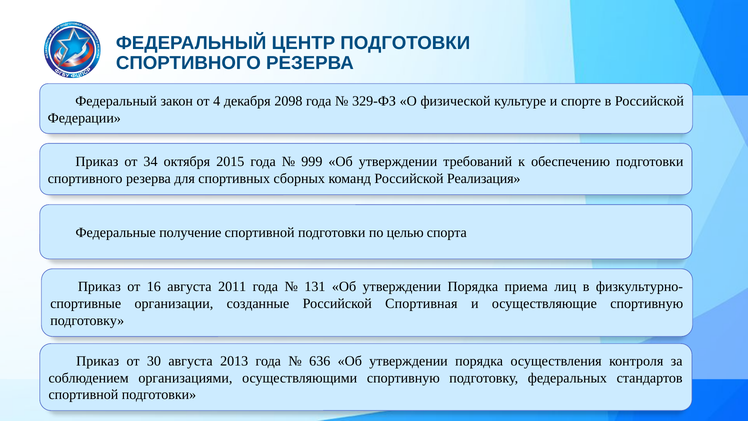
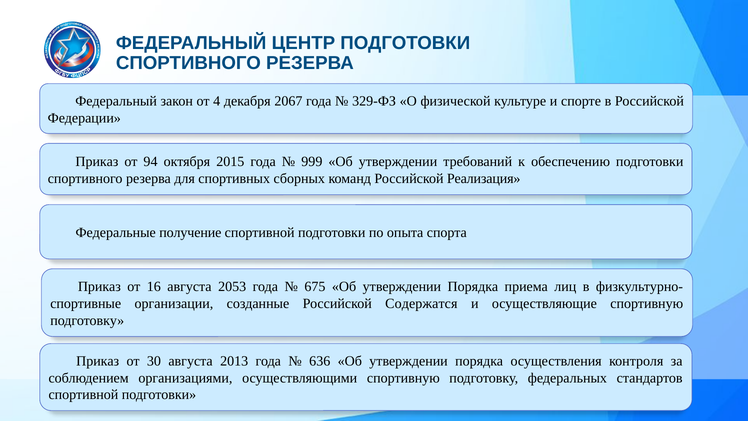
2098: 2098 -> 2067 (288, 101)
34: 34 -> 94 (151, 161)
целью: целью -> опыта (405, 233)
2011: 2011 -> 2053 (232, 287)
131: 131 -> 675 (315, 287)
Спортивная: Спортивная -> Содержатся (421, 303)
